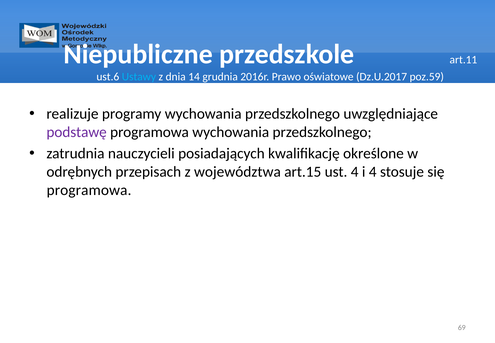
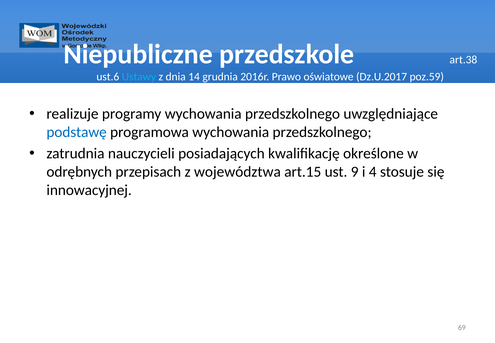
art.11: art.11 -> art.38 (463, 60)
podstawę colour: purple -> blue (77, 132)
ust 4: 4 -> 9 (355, 172)
programowa: programowa -> innowacyjnej (89, 190)
